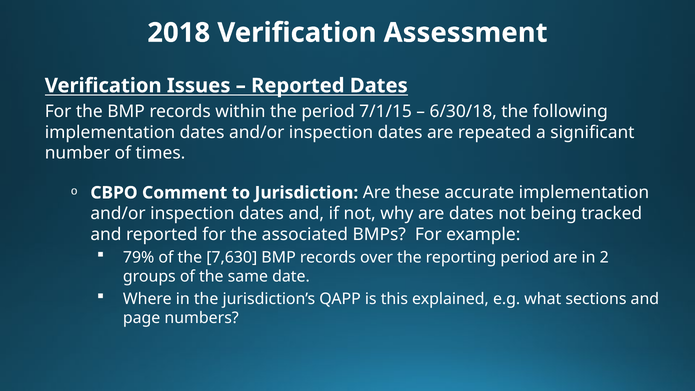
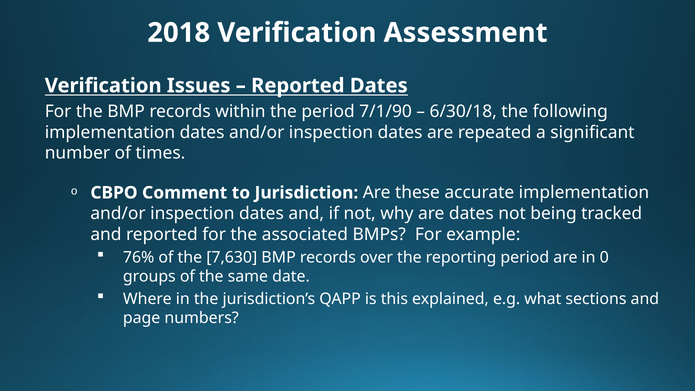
7/1/15: 7/1/15 -> 7/1/90 (386, 112)
79%: 79% -> 76% (139, 257)
2: 2 -> 0 (604, 257)
